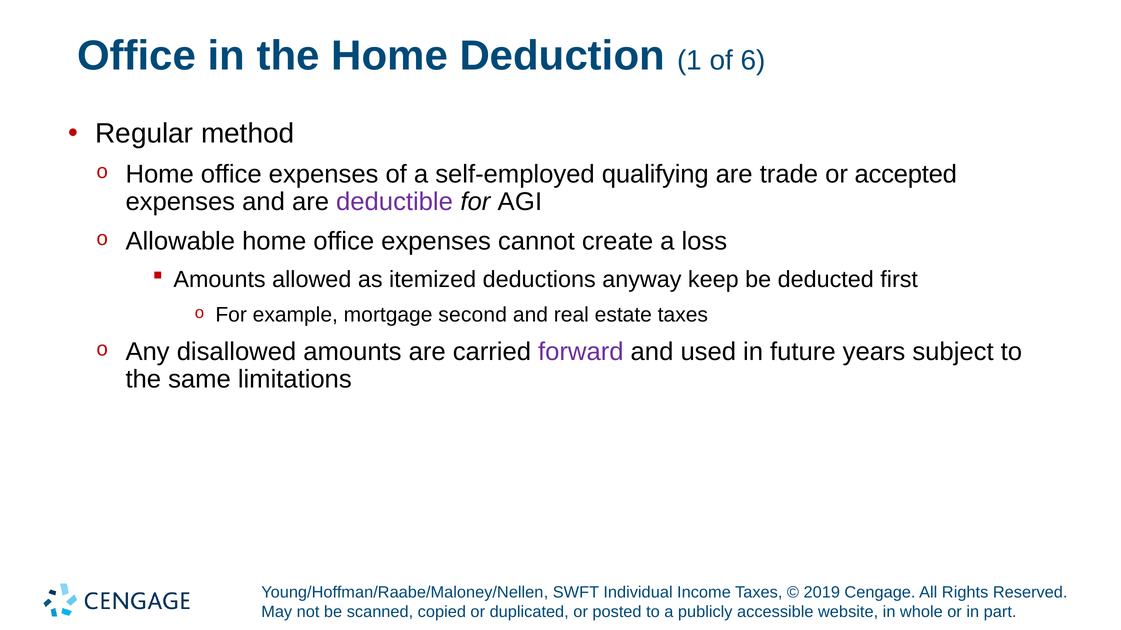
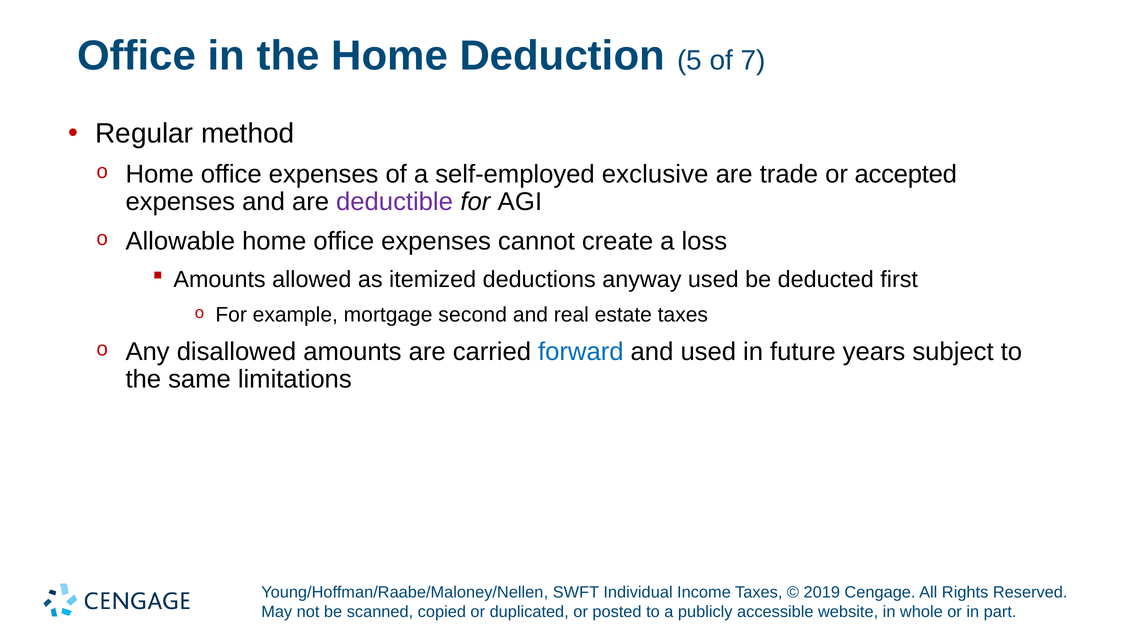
1: 1 -> 5 (690, 61)
6: 6 -> 7 (753, 61)
qualifying: qualifying -> exclusive (655, 174)
anyway keep: keep -> used (713, 280)
forward colour: purple -> blue (581, 352)
